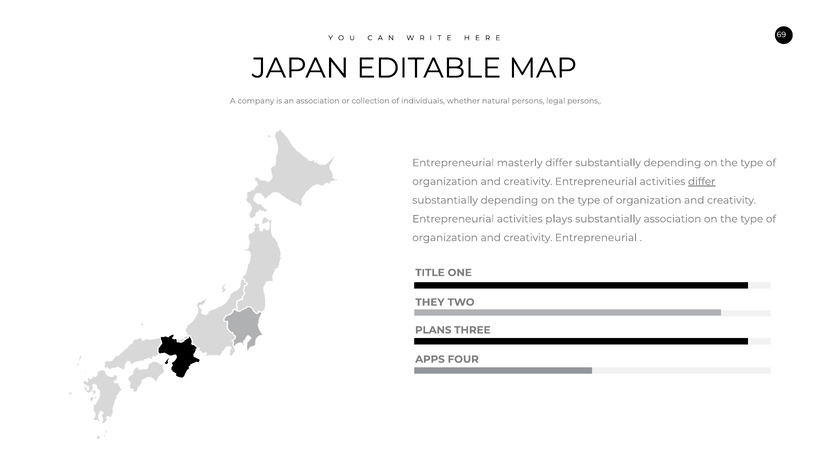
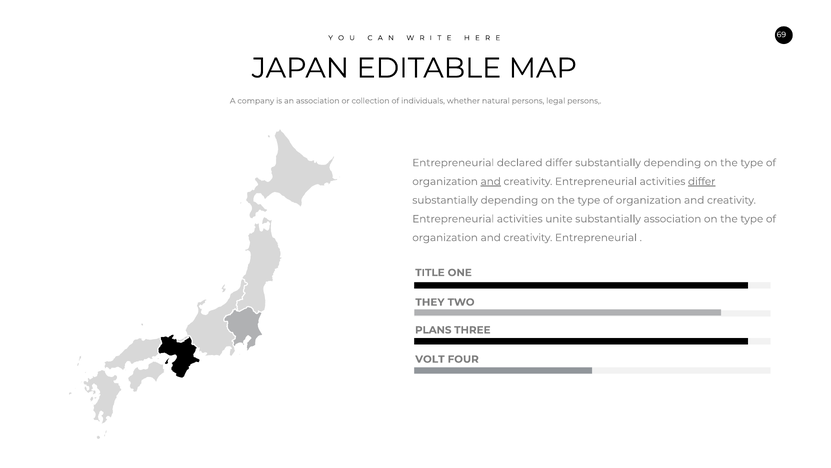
masterly: masterly -> declared (520, 163)
and underline: none -> present (491, 181)
plays: plays -> unite (559, 219)
APPS: APPS -> VOLT (430, 359)
